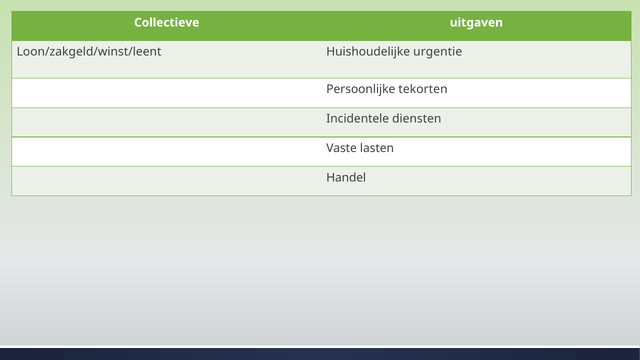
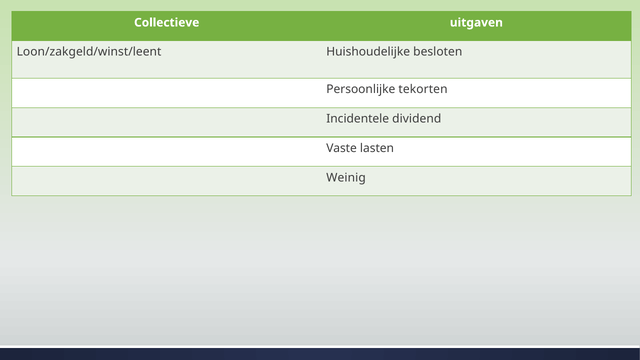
urgentie: urgentie -> besloten (438, 52)
diensten: diensten -> dividend (417, 119)
Handel: Handel -> Weinig (346, 178)
